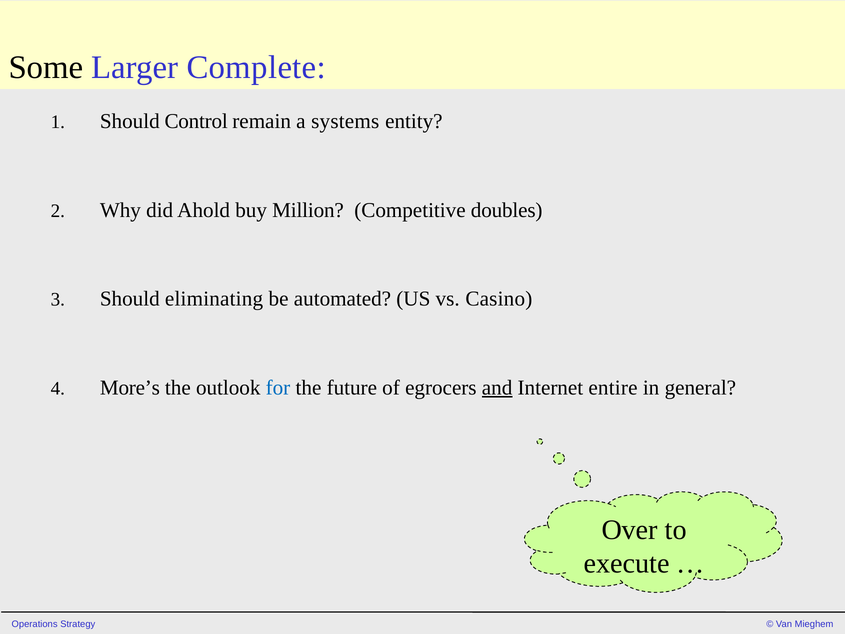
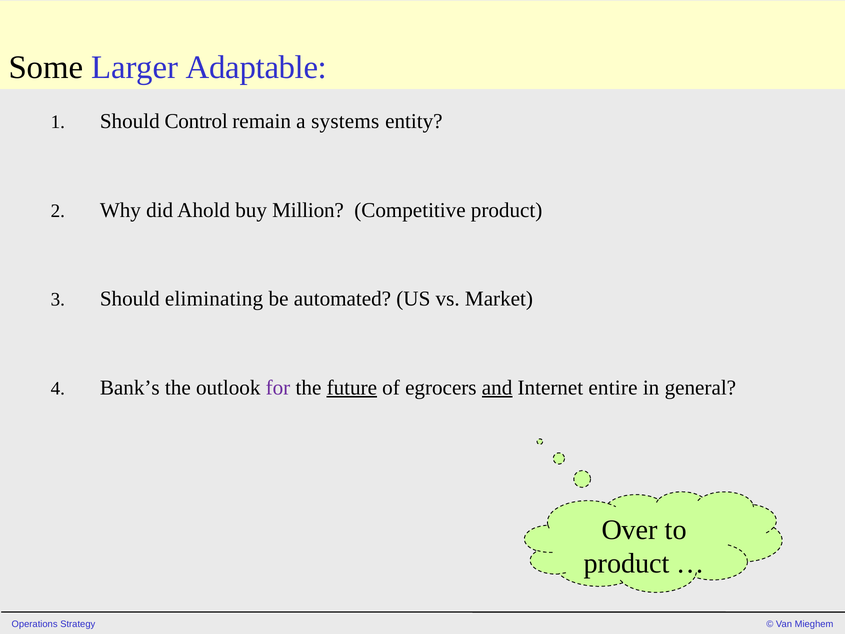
Complete: Complete -> Adaptable (257, 67)
Competitive doubles: doubles -> product (507, 210)
Casino: Casino -> Market (499, 299)
More’s: More’s -> Bank’s (130, 388)
for colour: blue -> purple (278, 388)
future underline: none -> present (352, 388)
execute: execute -> product (627, 563)
